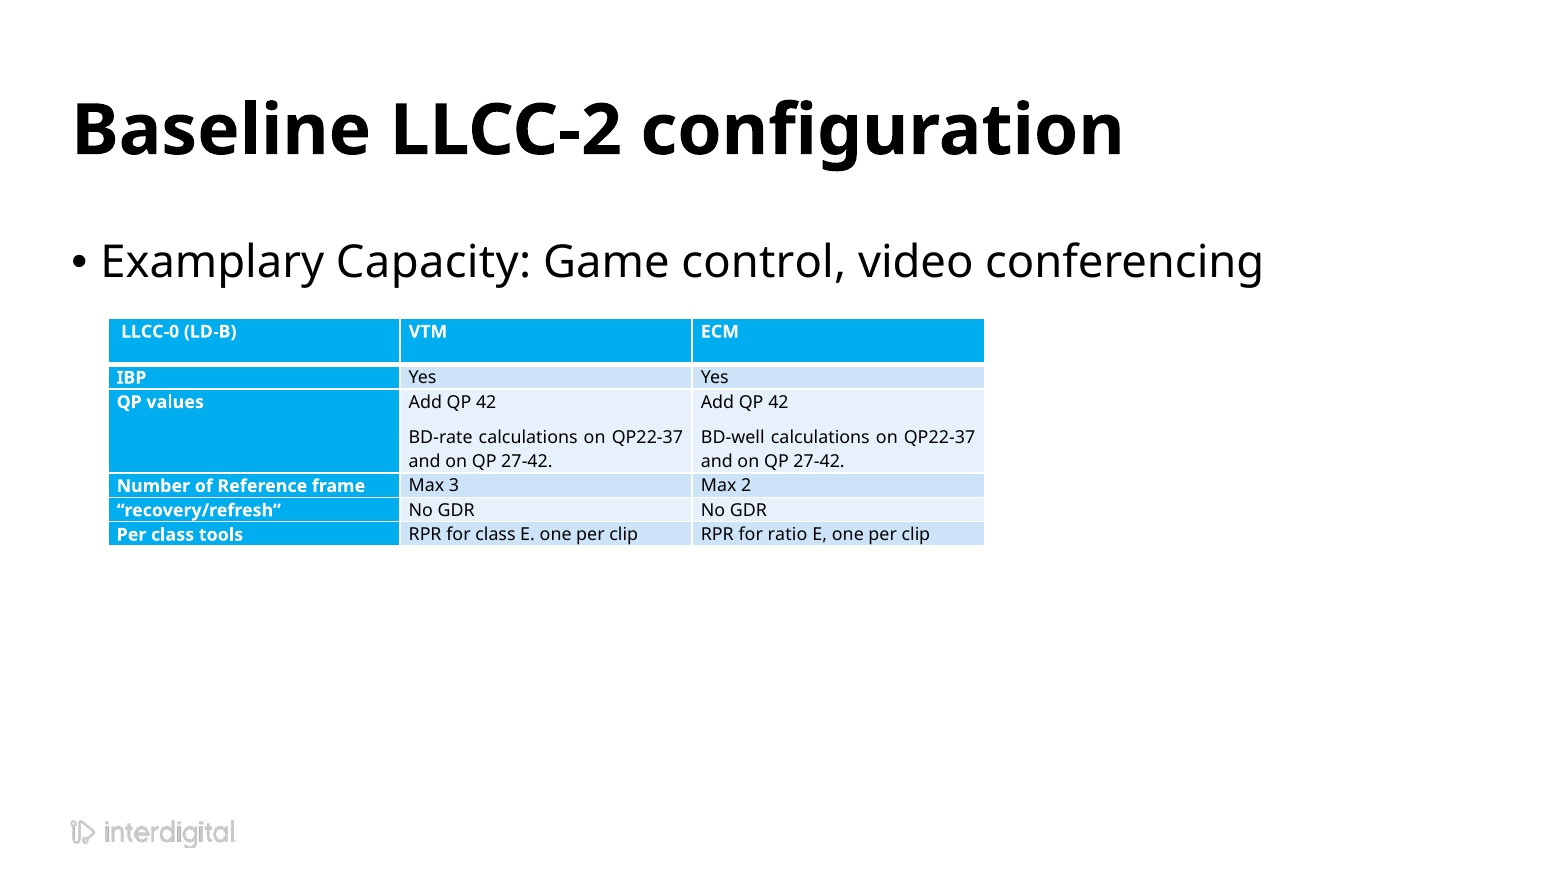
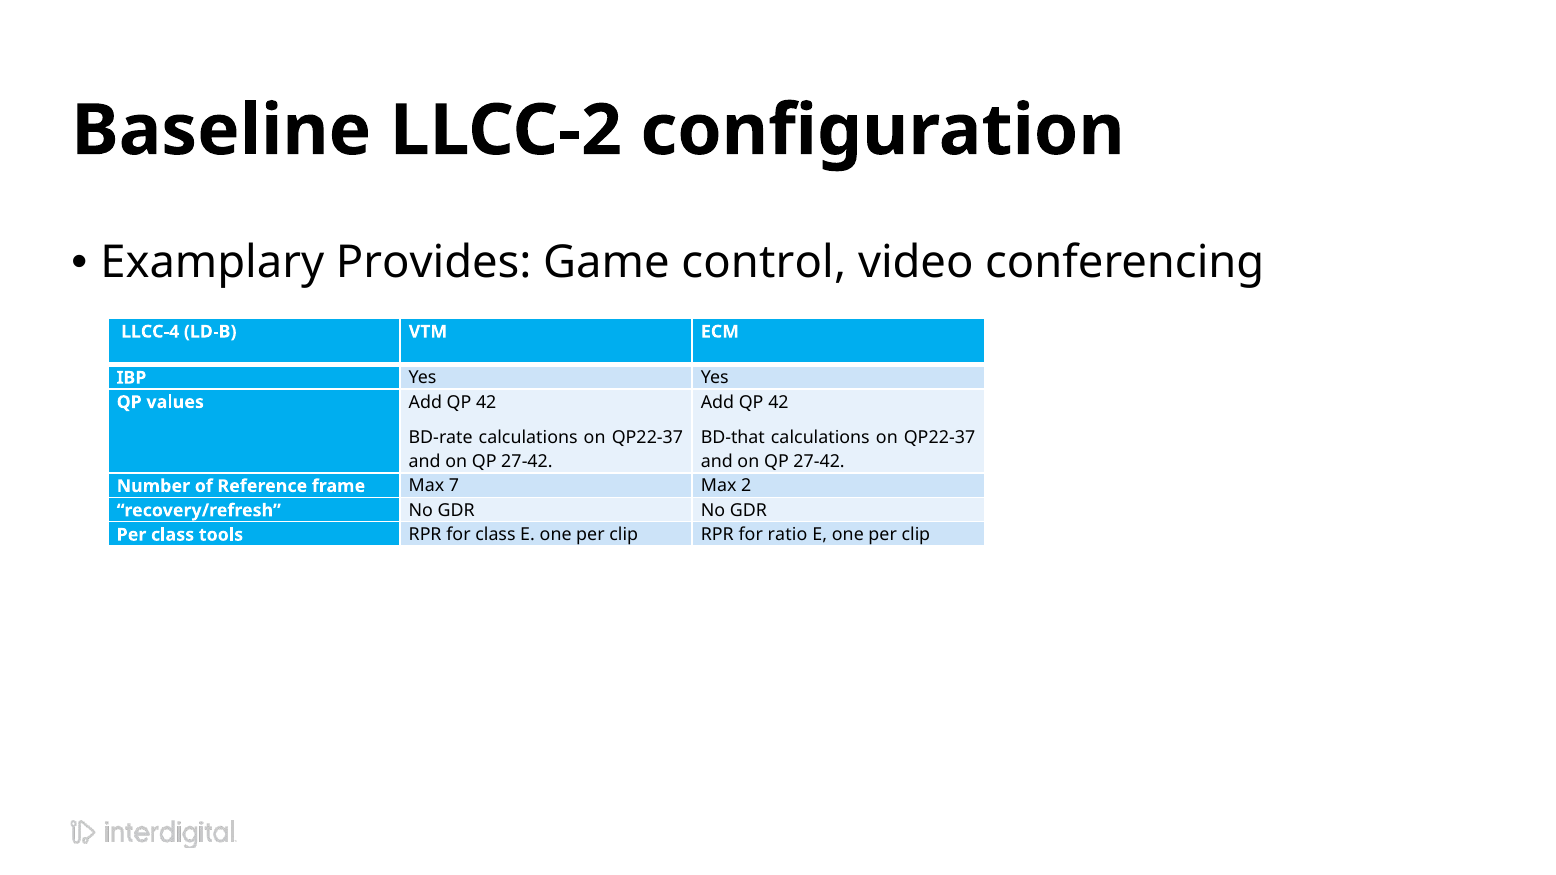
Capacity: Capacity -> Provides (434, 263)
LLCC-0: LLCC-0 -> LLCC-4 (150, 332)
BD-well: BD-well -> BD-that (733, 438)
3: 3 -> 7 (454, 486)
